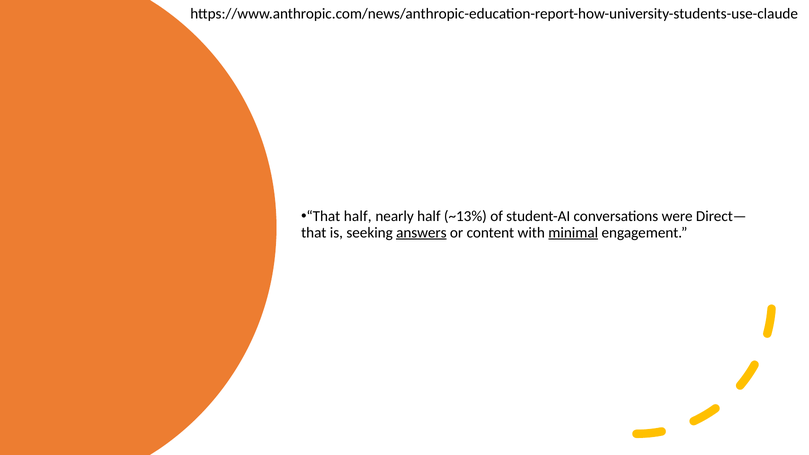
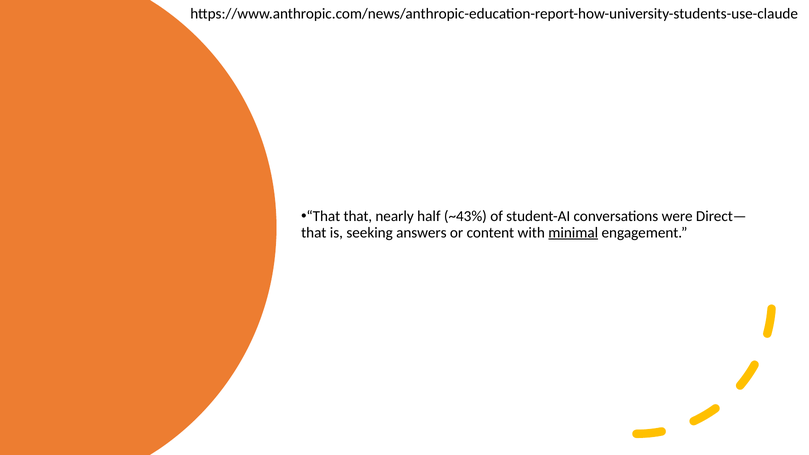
half: half -> that (358, 216)
~13%: ~13% -> ~43% (465, 216)
answers underline: present -> none (421, 233)
